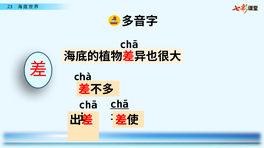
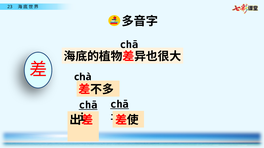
chā underline: none -> present (88, 106)
